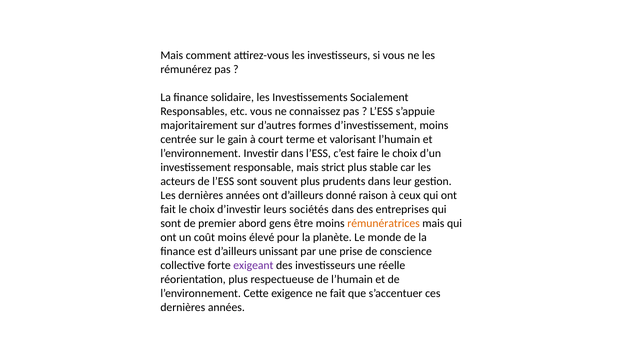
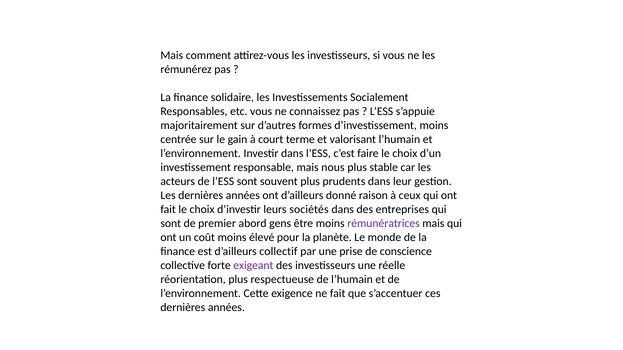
strict: strict -> nous (333, 168)
rémunératrices colour: orange -> purple (384, 224)
unissant: unissant -> collectif (278, 252)
